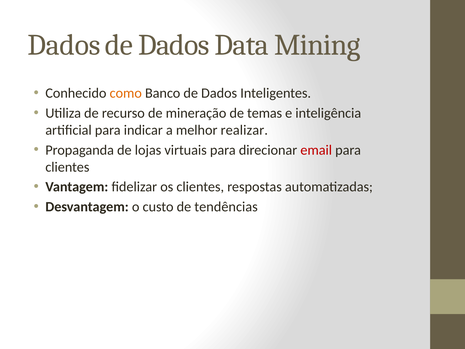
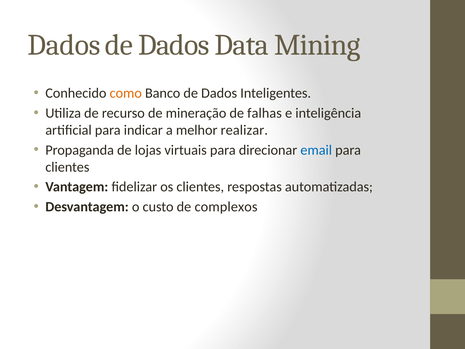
temas: temas -> falhas (265, 113)
email colour: red -> blue (316, 150)
tendências: tendências -> complexos (226, 207)
